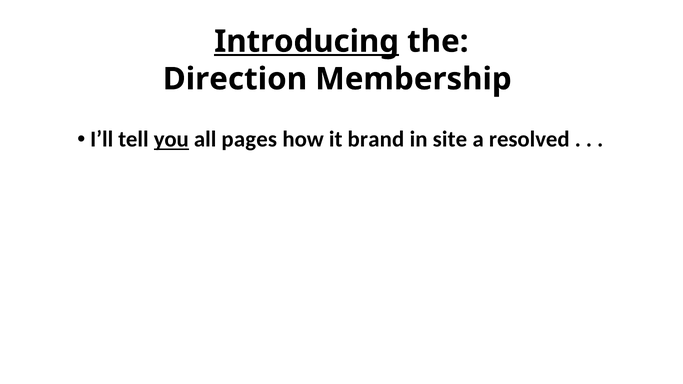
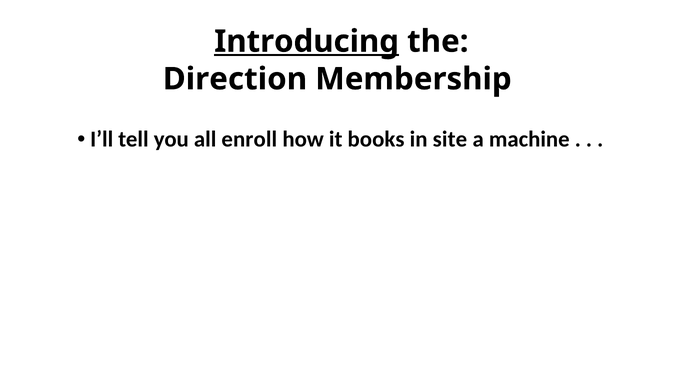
you underline: present -> none (171, 140)
pages: pages -> enroll (249, 140)
brand: brand -> books (376, 140)
resolved: resolved -> machine (529, 140)
